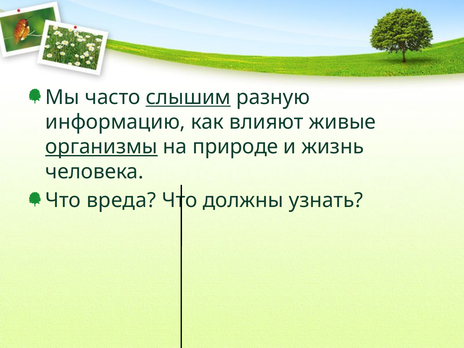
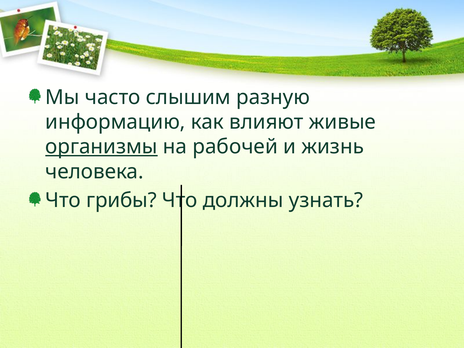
слышим underline: present -> none (188, 97)
природе: природе -> рабочей (235, 147)
вреда: вреда -> грибы (121, 200)
